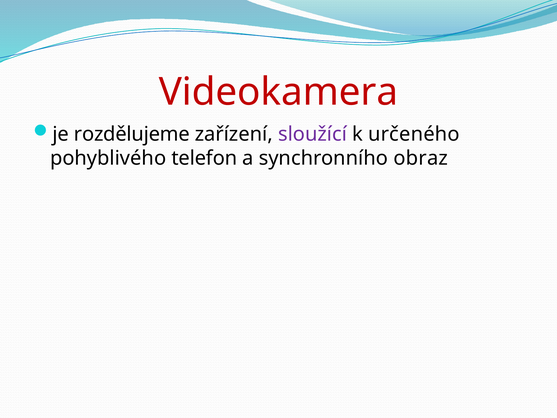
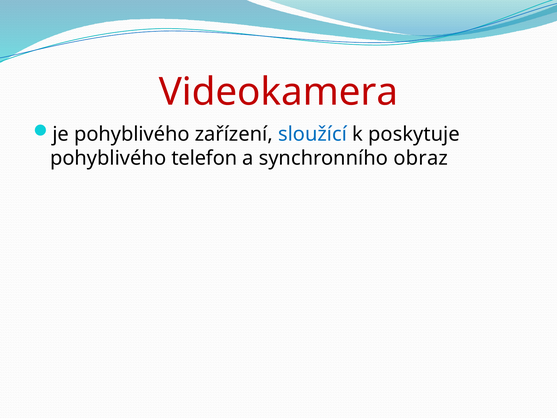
je rozdělujeme: rozdělujeme -> pohyblivého (132, 134)
sloužící colour: purple -> blue (313, 134)
určeného: určeného -> poskytuje (414, 134)
